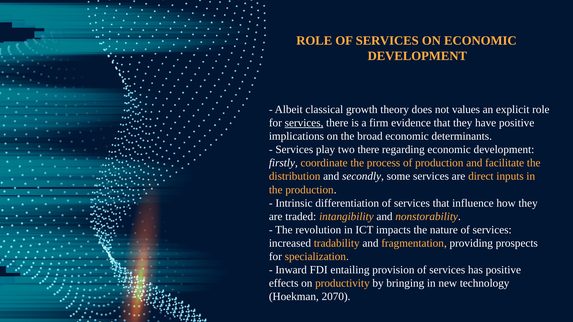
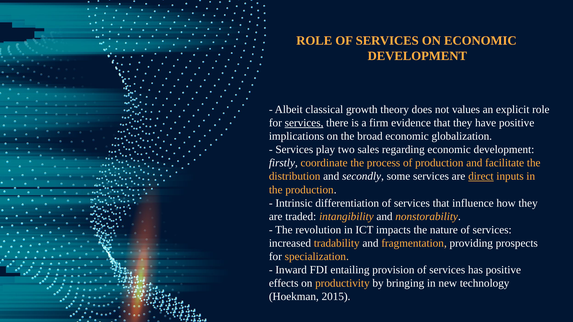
determinants: determinants -> globalization (462, 136)
two there: there -> sales (368, 150)
direct underline: none -> present (481, 177)
2070: 2070 -> 2015 (336, 297)
